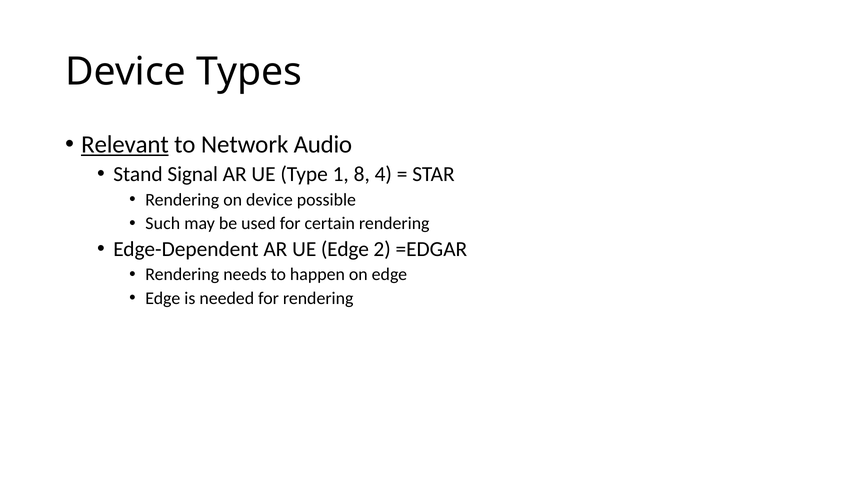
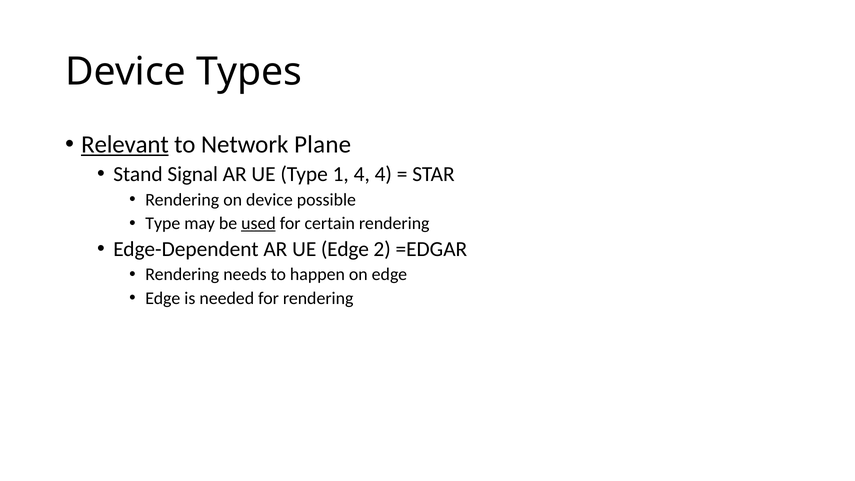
Audio: Audio -> Plane (323, 145)
1 8: 8 -> 4 (362, 174)
Such: Such -> Type (163, 223)
used underline: none -> present (258, 223)
